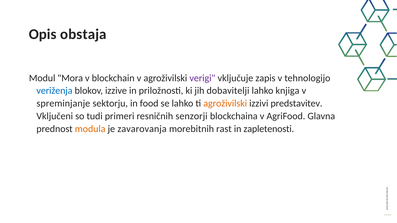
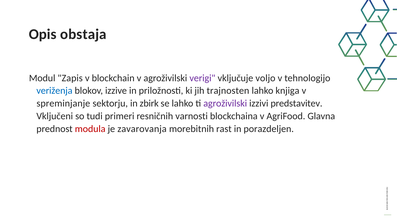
Mora: Mora -> Zapis (70, 78)
zapis: zapis -> voljo (265, 78)
dobavitelji: dobavitelji -> trajnosten (228, 91)
food: food -> zbirk (149, 104)
agroživilski colour: orange -> purple (225, 104)
senzorji: senzorji -> varnosti (192, 116)
modula colour: orange -> red (90, 129)
zapletenosti: zapletenosti -> porazdeljen (269, 129)
